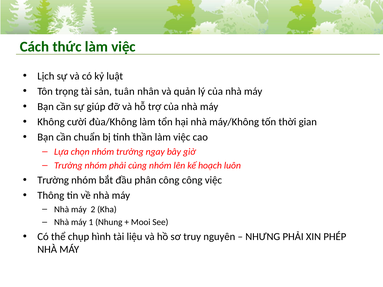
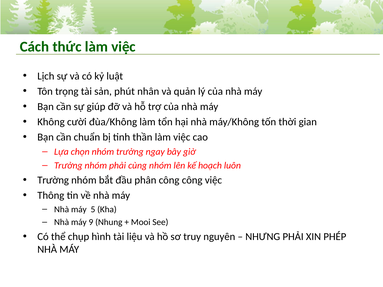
tuân: tuân -> phút (125, 91)
2: 2 -> 5 (93, 209)
1: 1 -> 9 (91, 222)
